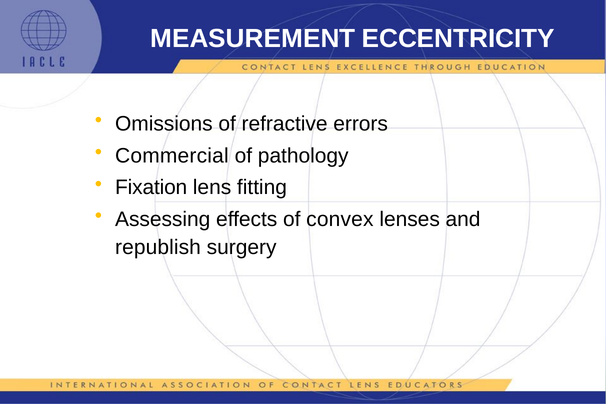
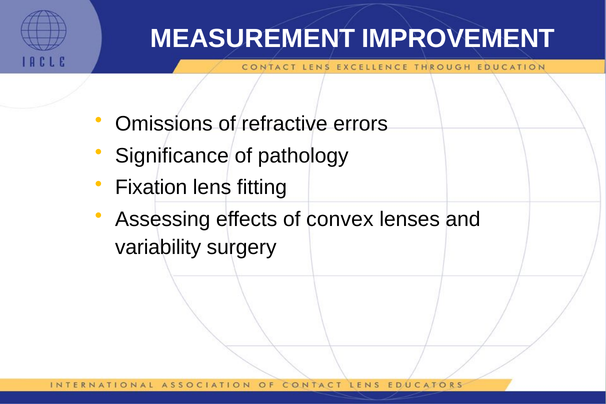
ECCENTRICITY: ECCENTRICITY -> IMPROVEMENT (458, 39)
Commercial: Commercial -> Significance (172, 156)
republish: republish -> variability (158, 247)
